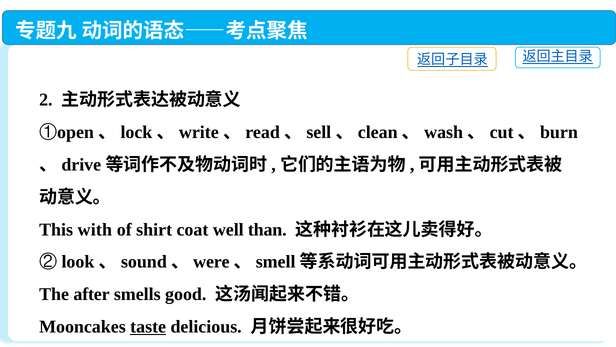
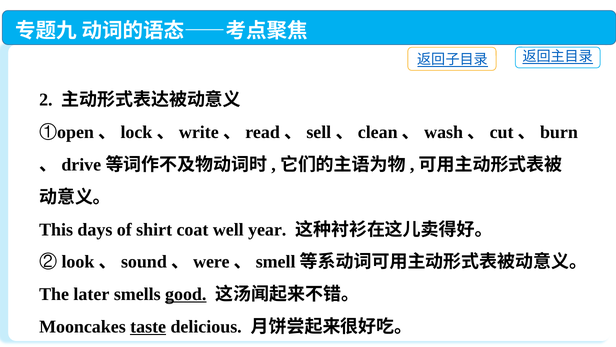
with: with -> days (95, 229)
than: than -> year (267, 229)
after: after -> later (91, 294)
good underline: none -> present (186, 294)
